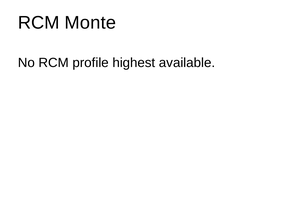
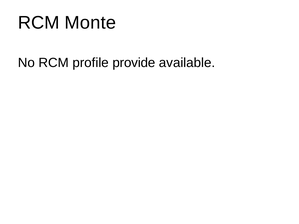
highest: highest -> provide (134, 63)
